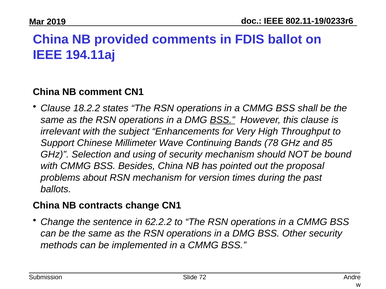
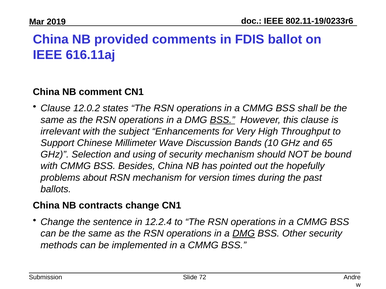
194.11aj: 194.11aj -> 616.11aj (90, 55)
18.2.2: 18.2.2 -> 12.0.2 (87, 108)
Continuing: Continuing -> Discussion (209, 143)
78: 78 -> 10 (271, 143)
85: 85 -> 65 (327, 143)
proposal: proposal -> hopefully (306, 166)
62.2.2: 62.2.2 -> 12.2.4 (158, 222)
DMG underline: none -> present (244, 234)
